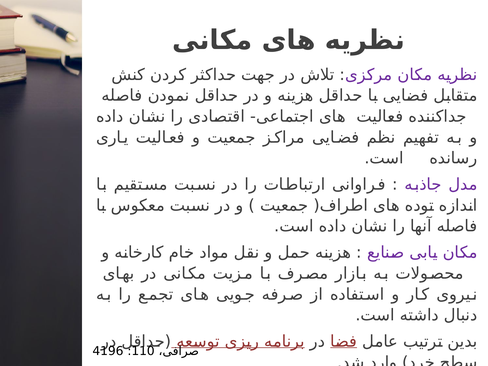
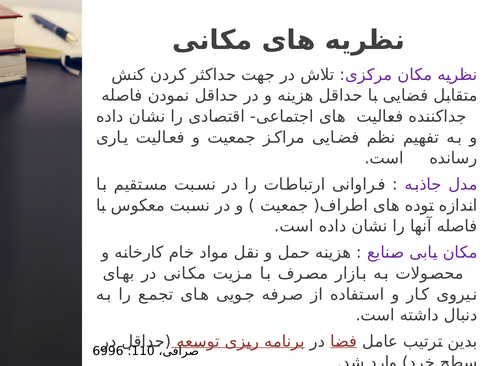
4196: 4196 -> 6996 (108, 351)
